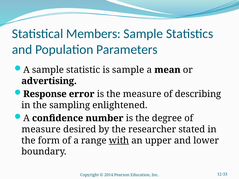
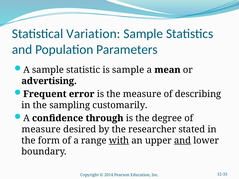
Members: Members -> Variation (93, 34)
Response: Response -> Frequent (45, 94)
enlightened: enlightened -> customarily (120, 105)
number: number -> through (105, 118)
and underline: none -> present (183, 141)
